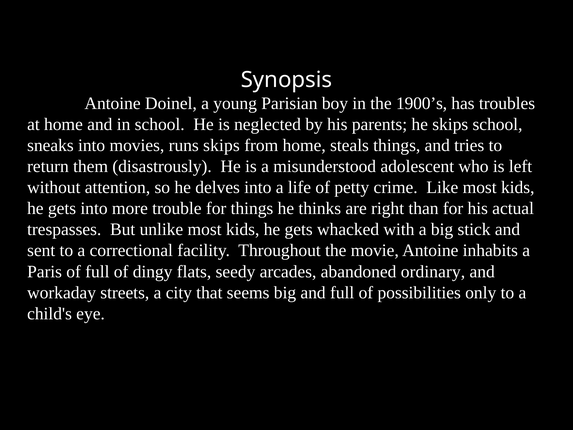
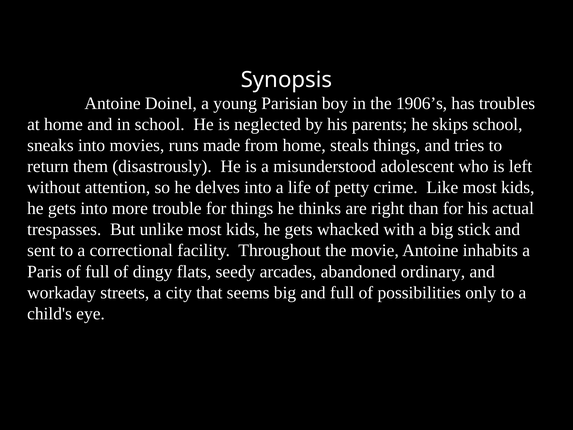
1900’s: 1900’s -> 1906’s (422, 103)
runs skips: skips -> made (222, 145)
